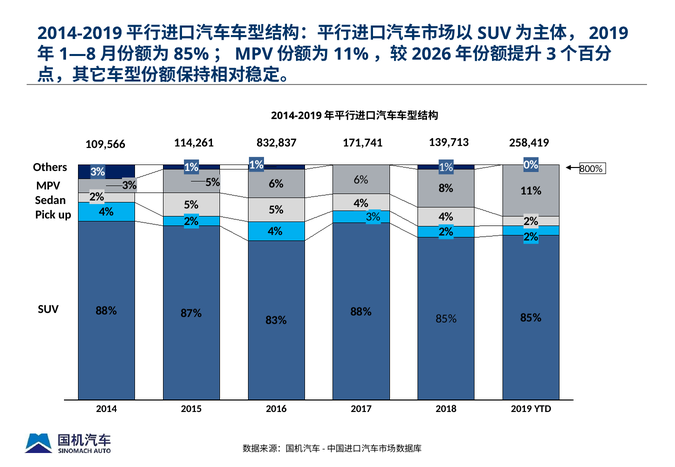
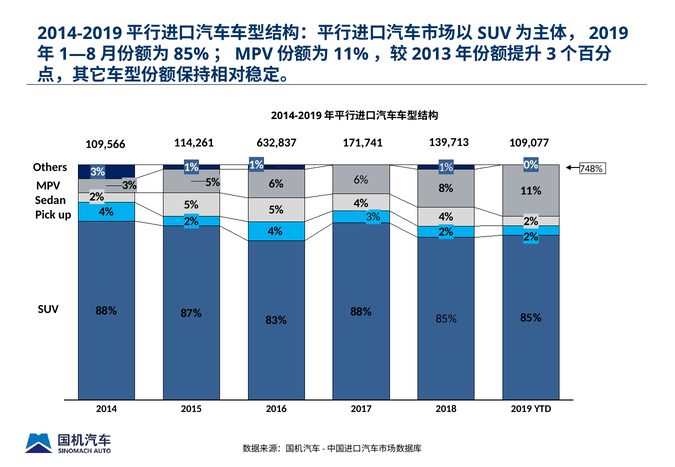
2026: 2026 -> 2013 (431, 54)
832,837: 832,837 -> 632,837 (277, 143)
258,419: 258,419 -> 109,077 (529, 143)
800%: 800% -> 748% (591, 169)
